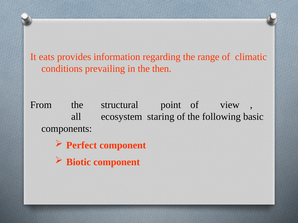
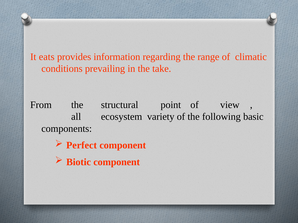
then: then -> take (162, 69)
staring: staring -> variety (161, 117)
